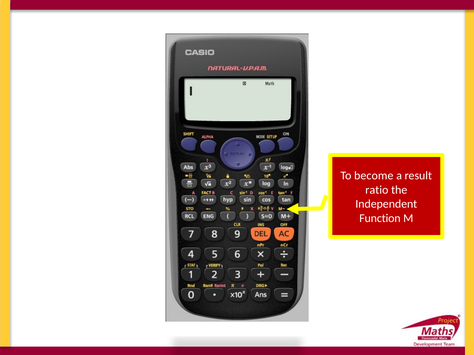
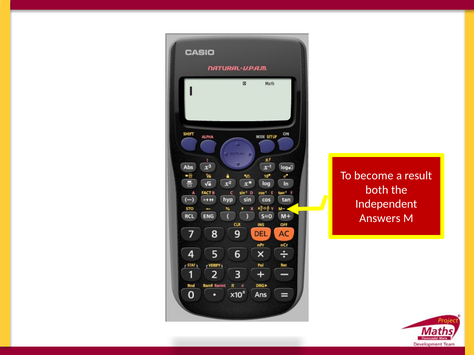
ratio: ratio -> both (377, 190)
Function: Function -> Answers (380, 219)
